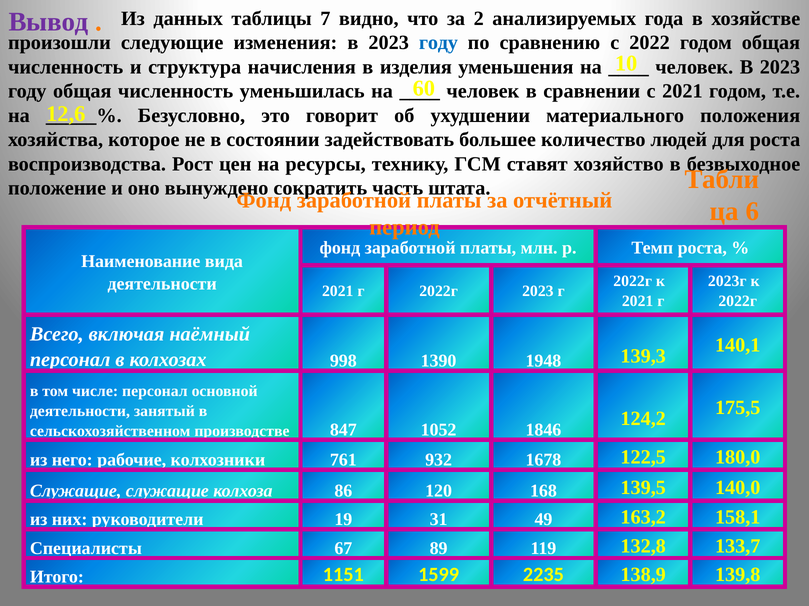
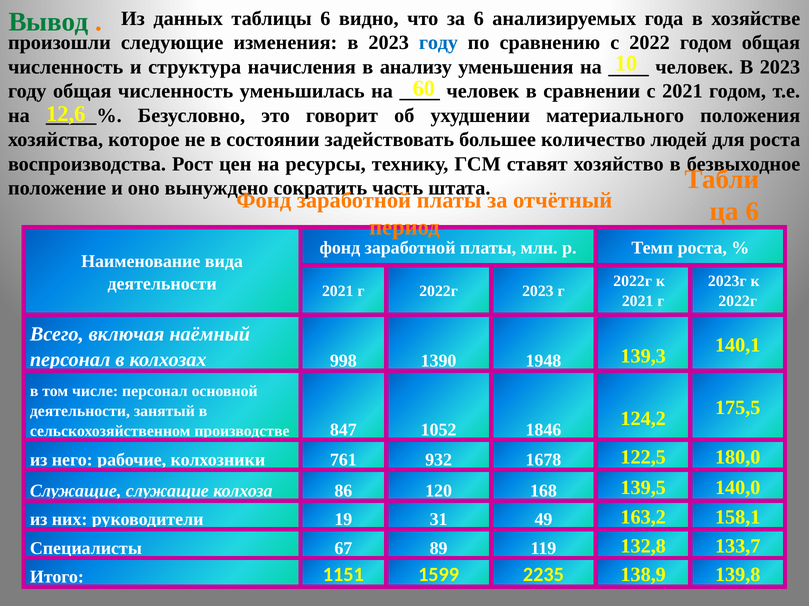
Вывод colour: purple -> green (49, 22)
таблицы 7: 7 -> 6 (325, 19)
за 2: 2 -> 6 (479, 19)
изделия: изделия -> анализу (416, 67)
